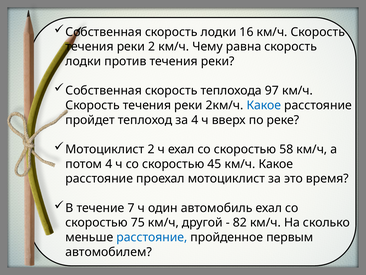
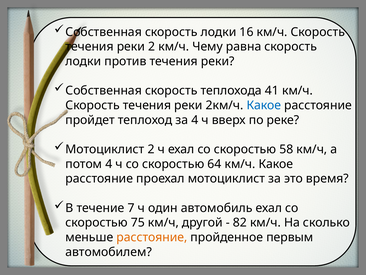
97: 97 -> 41 (272, 90)
45: 45 -> 64 (214, 164)
расстояние colour: blue -> orange (152, 237)
